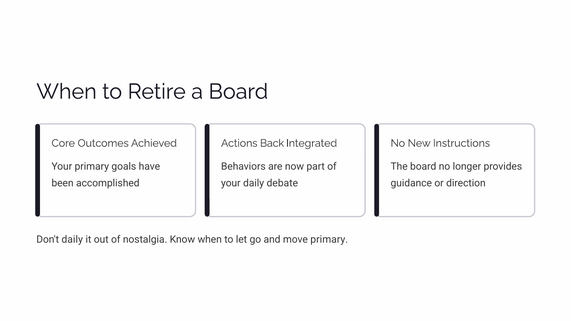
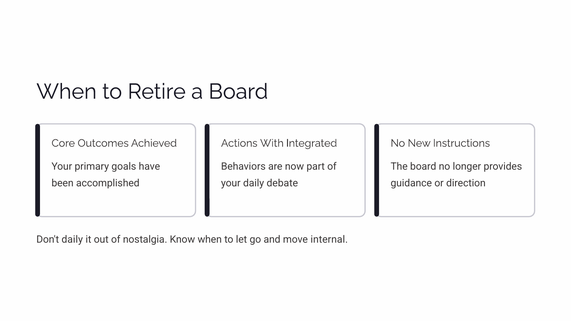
Back: Back -> With (272, 143)
move primary: primary -> internal (329, 240)
